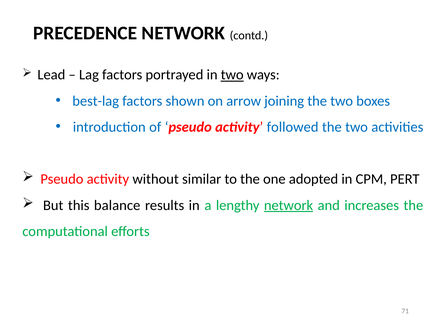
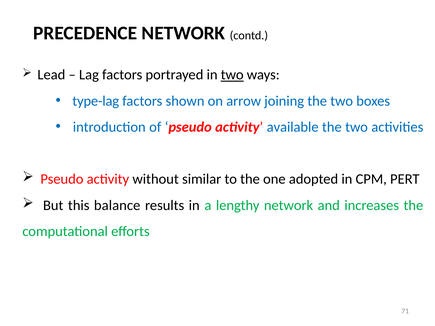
best-lag: best-lag -> type-lag (96, 101)
followed: followed -> available (293, 127)
network underline: present -> none (289, 205)
